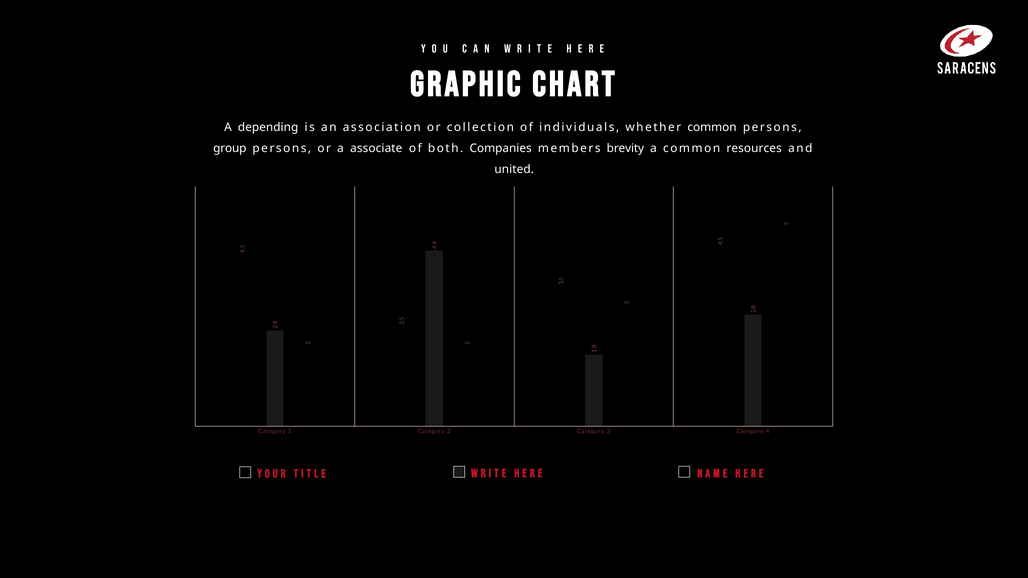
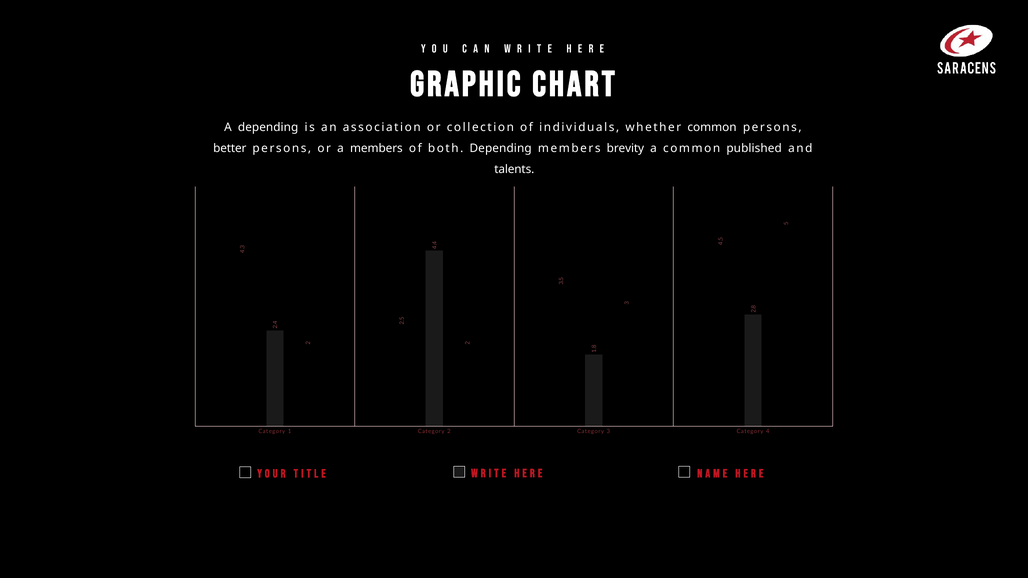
group: group -> better (230, 148)
a associate: associate -> members (376, 148)
both Companies: Companies -> Depending (501, 148)
resources: resources -> published (754, 148)
united: united -> talents (514, 170)
